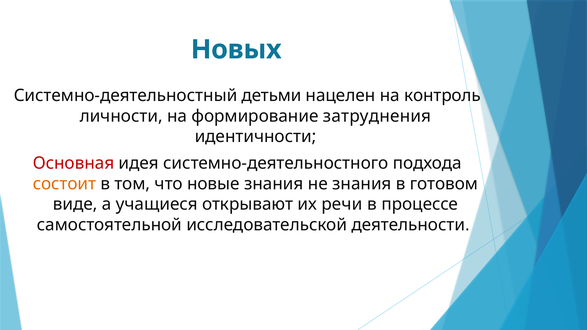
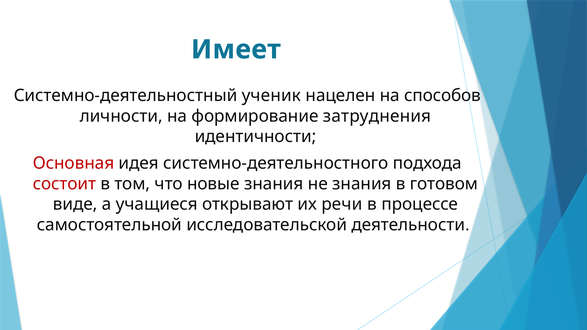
Новых: Новых -> Имеет (236, 50)
детьми: детьми -> ученик (271, 96)
контроль: контроль -> способов (443, 96)
состоит colour: orange -> red (64, 184)
